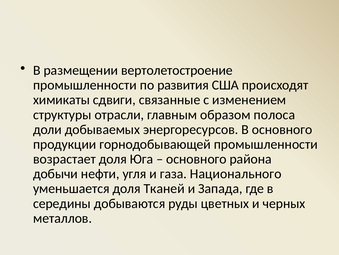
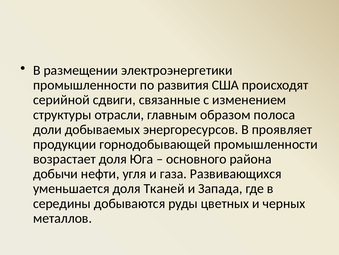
вертолетостроение: вертолетостроение -> электроэнергетики (177, 70)
химикаты: химикаты -> серийной (61, 100)
В основного: основного -> проявляет (282, 129)
Национального: Национального -> Развивающихся (236, 173)
